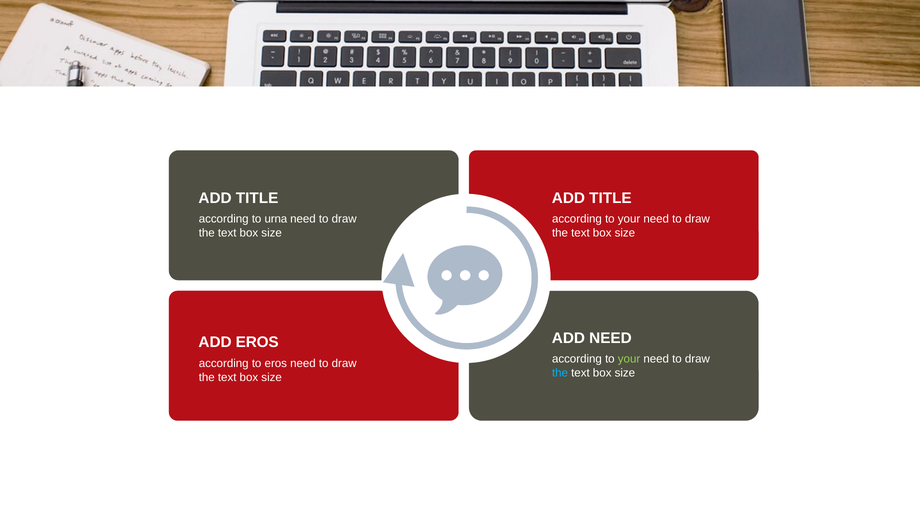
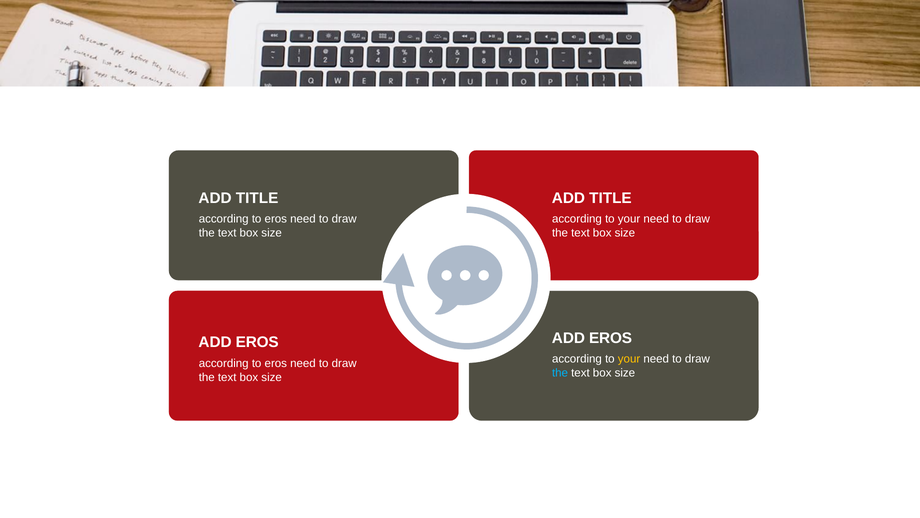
urna: urna -> eros (276, 219)
NEED: NEED -> EROS (611, 338)
your colour: light green -> yellow (629, 359)
